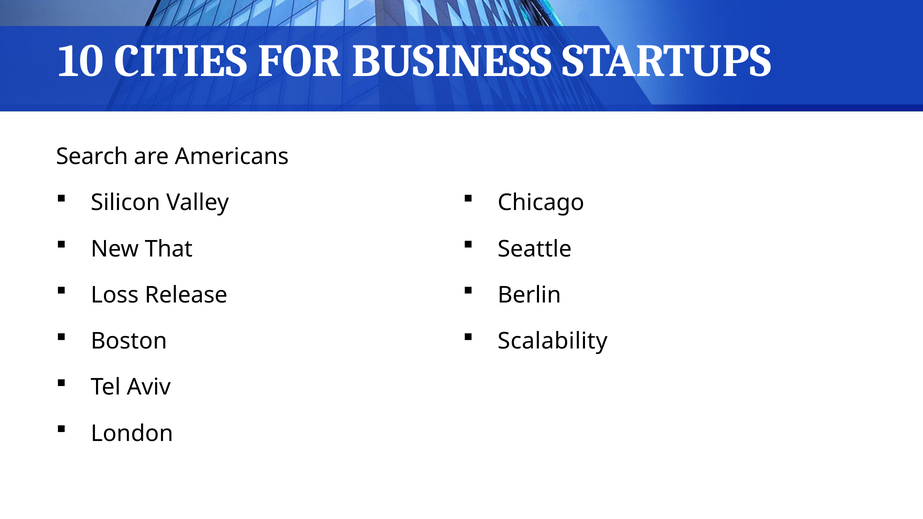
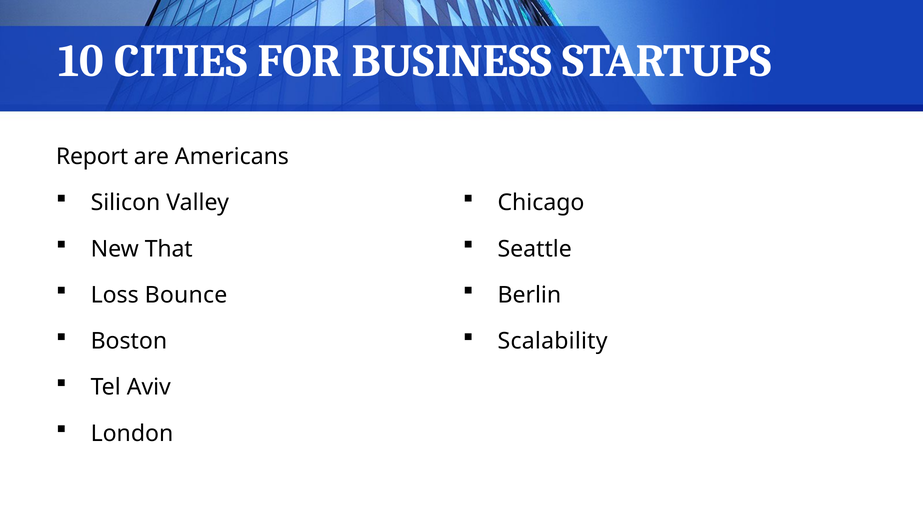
Search: Search -> Report (92, 157)
Release: Release -> Bounce (186, 295)
